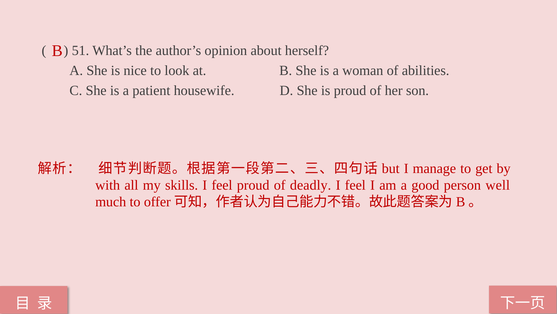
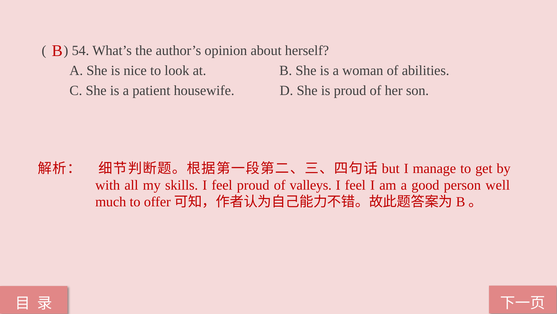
51: 51 -> 54 (80, 50)
deadly: deadly -> valleys (311, 185)
